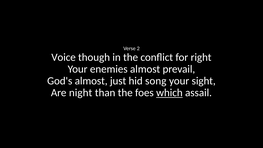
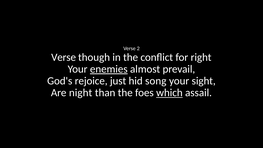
Voice: Voice -> Verse (64, 57)
enemies underline: none -> present (109, 69)
God's almost: almost -> rejoice (91, 81)
